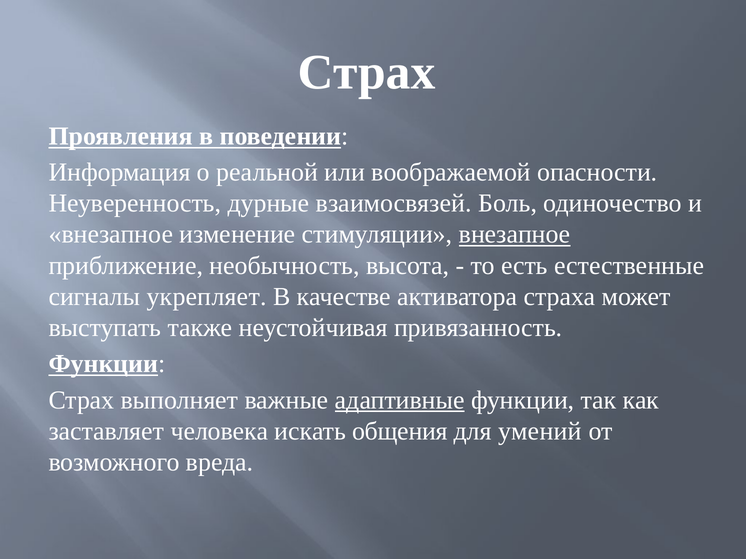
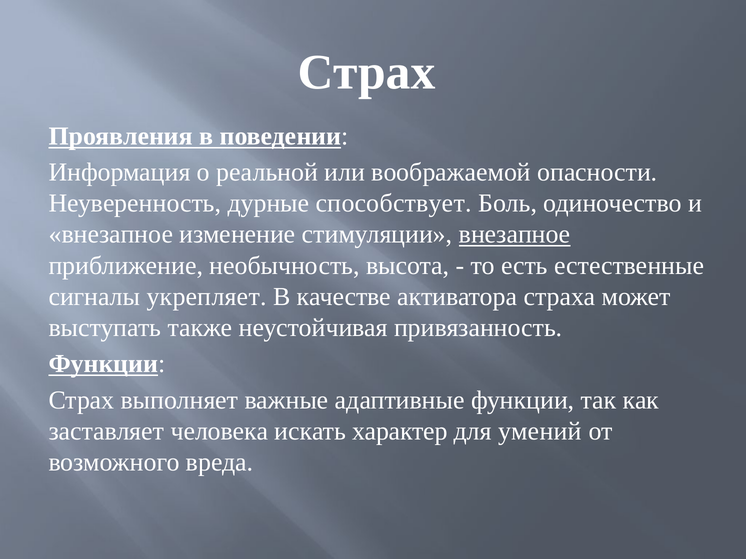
взаимосвязей: взаимосвязей -> способствует (394, 204)
адаптивные underline: present -> none (400, 400)
общения: общения -> характер (400, 431)
